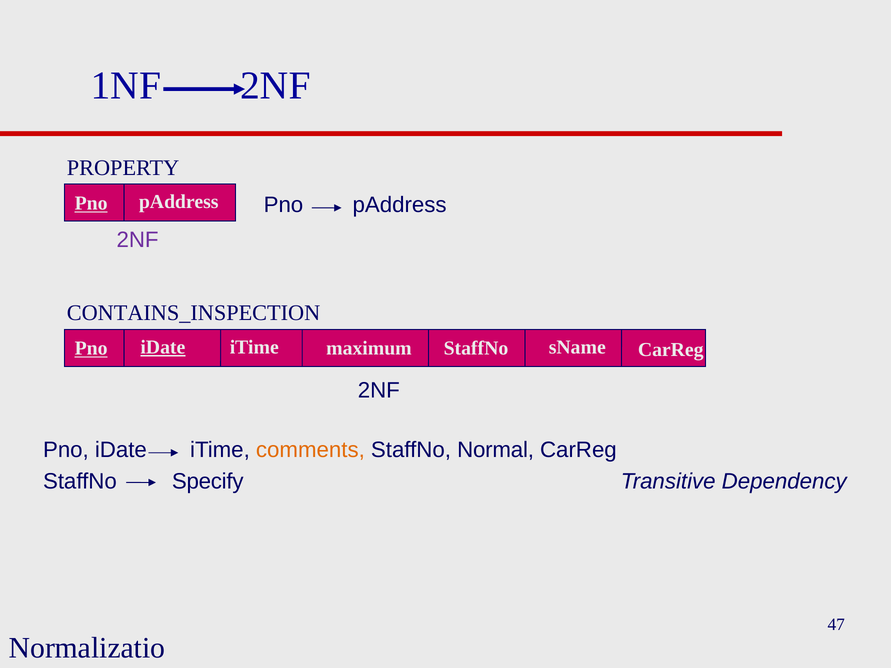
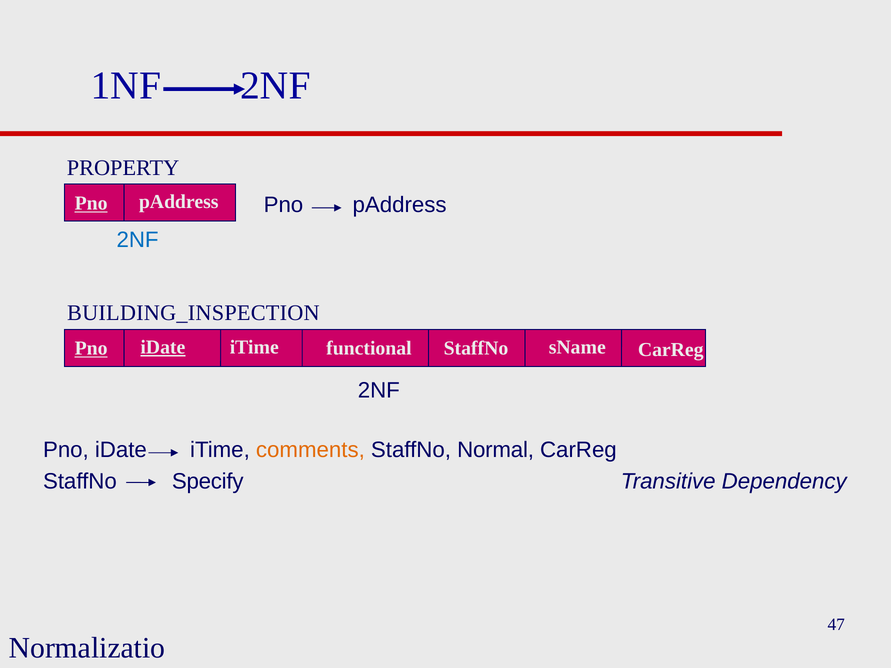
2NF colour: purple -> blue (138, 240)
CONTAINS_INSPECTION: CONTAINS_INSPECTION -> BUILDING_INSPECTION (193, 313)
maximum: maximum -> functional (369, 349)
